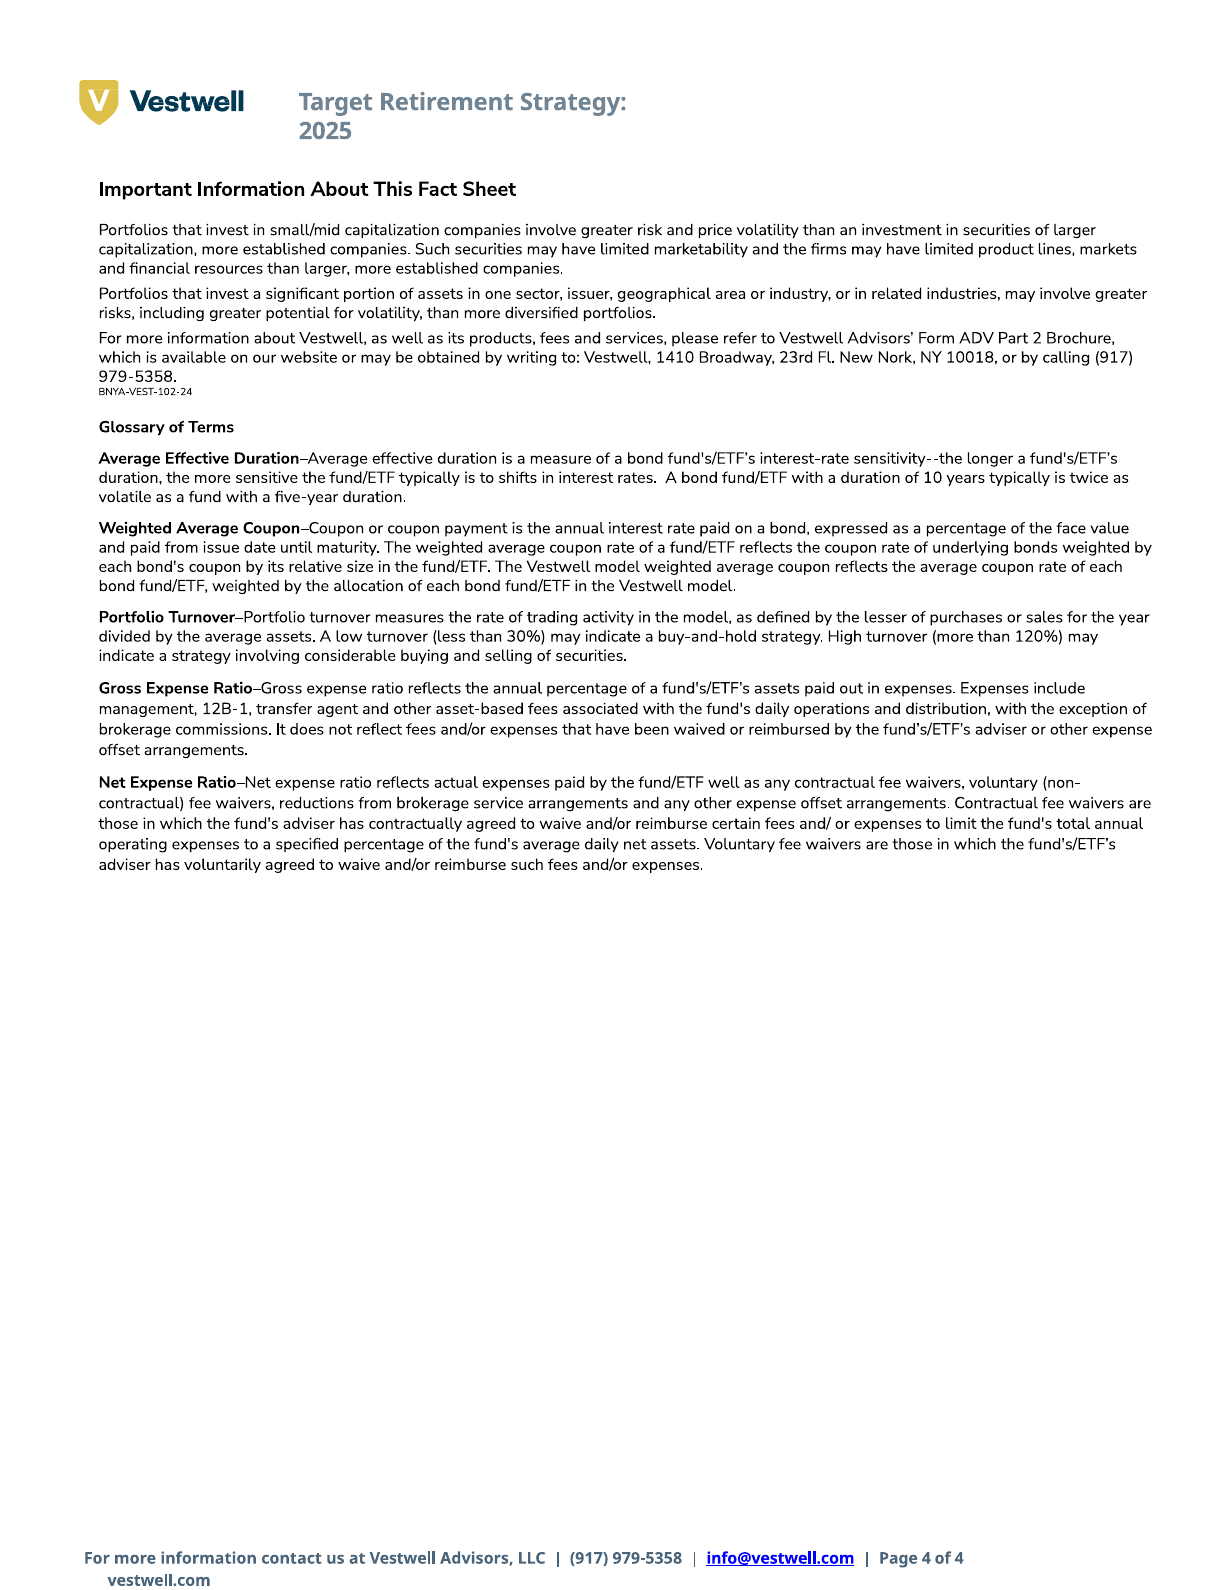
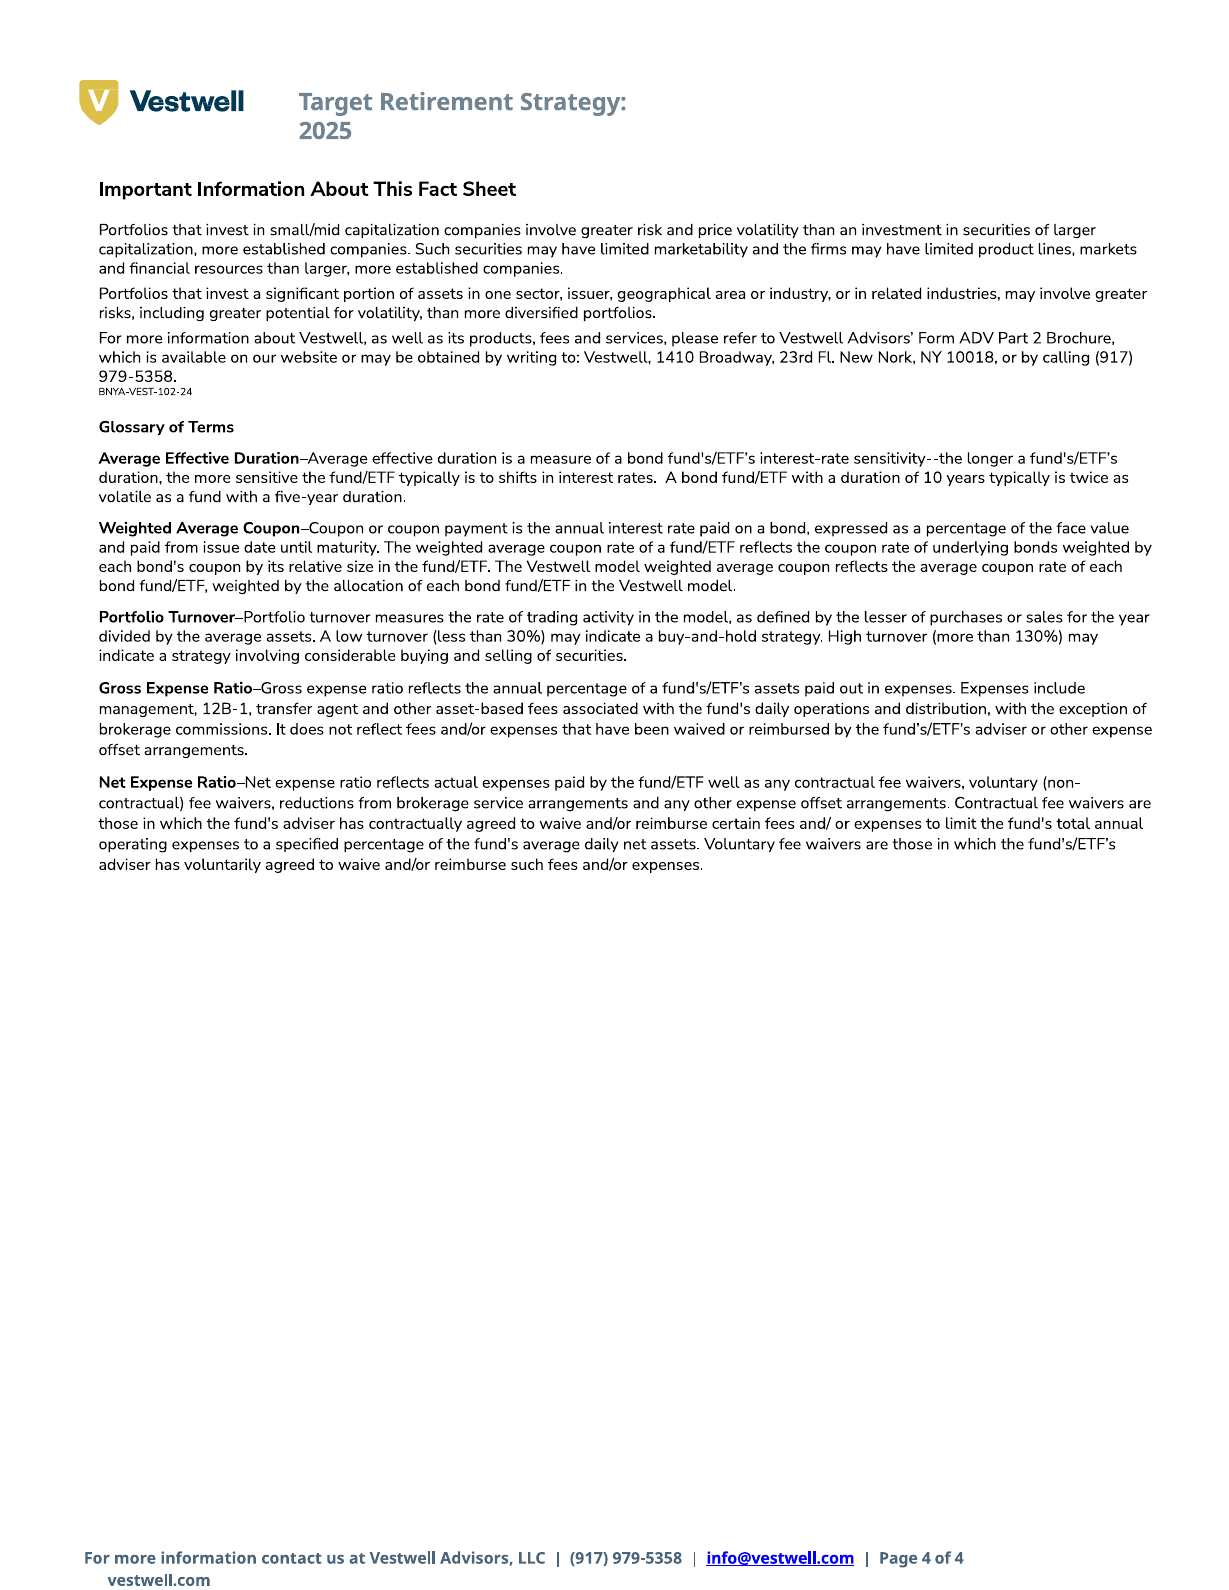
120%: 120% -> 130% (1039, 637)
